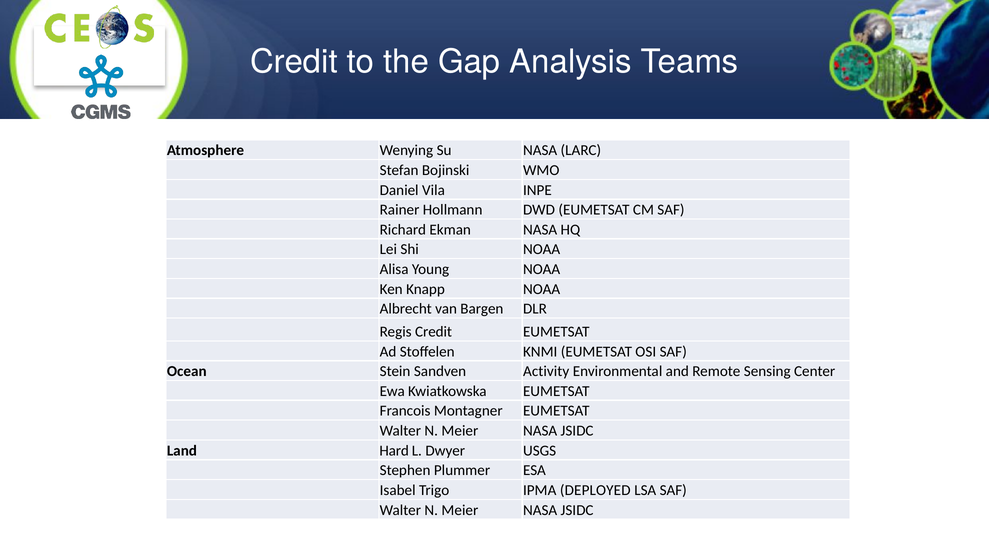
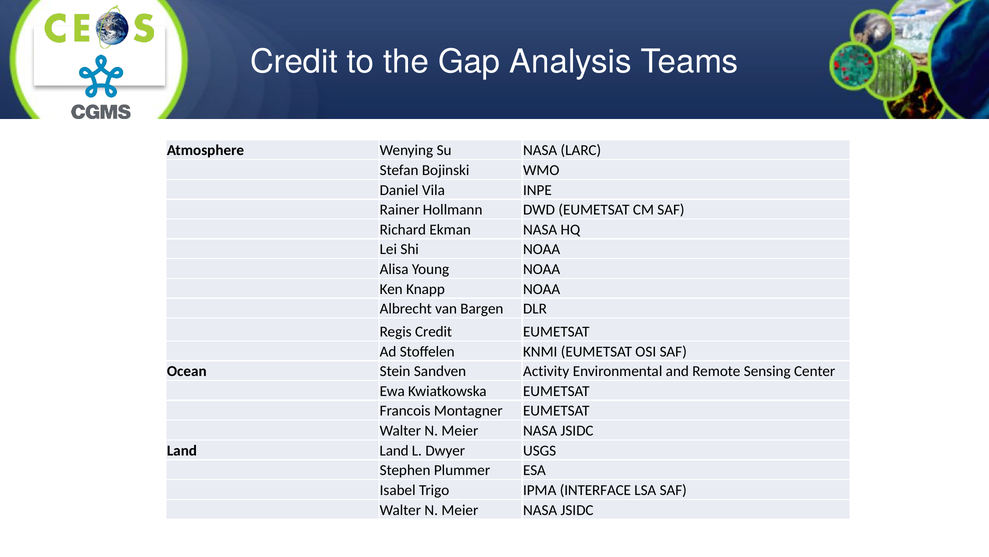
Land Hard: Hard -> Land (394, 450)
DEPLOYED: DEPLOYED -> INTERFACE (595, 490)
